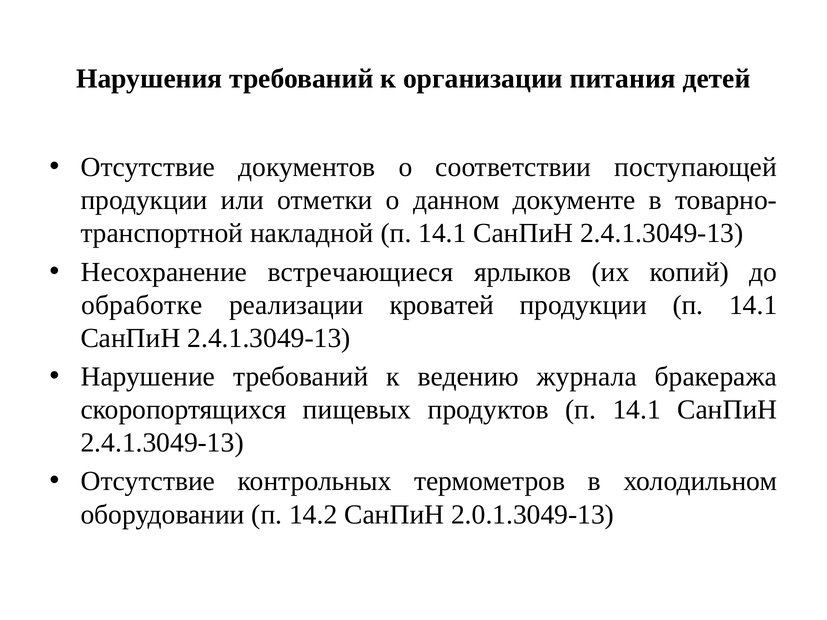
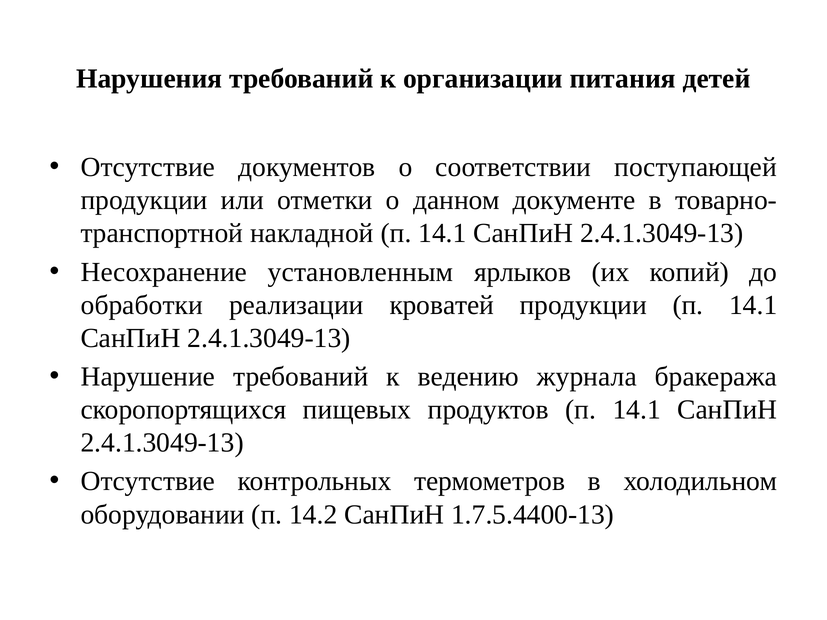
встречающиеся: встречающиеся -> установленным (360, 272)
обработке: обработке -> обработки (142, 305)
2.0.1.3049-13: 2.0.1.3049-13 -> 1.7.5.4400-13 (533, 515)
